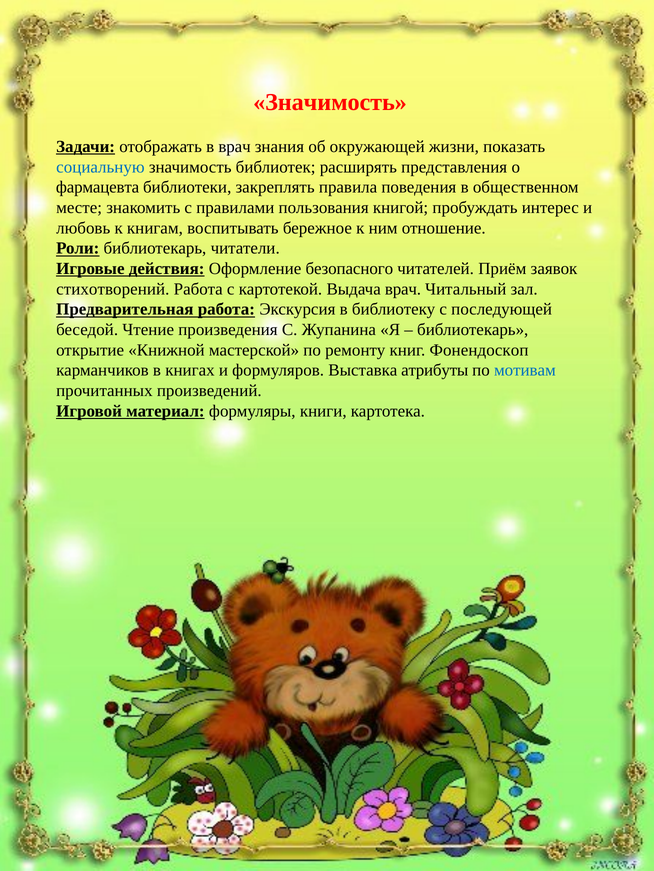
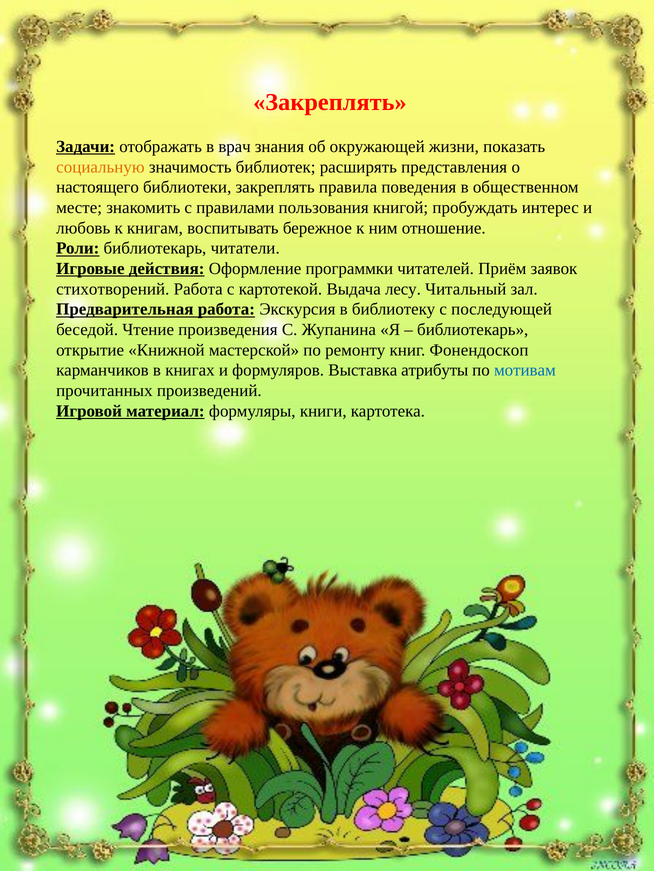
Значимость: Значимость -> Закреплять (330, 102)
социальную colour: blue -> orange (100, 167)
фармацевта: фармацевта -> настоящего (98, 188)
безопасного: безопасного -> программки (349, 269)
Выдача врач: врач -> лесу (403, 289)
